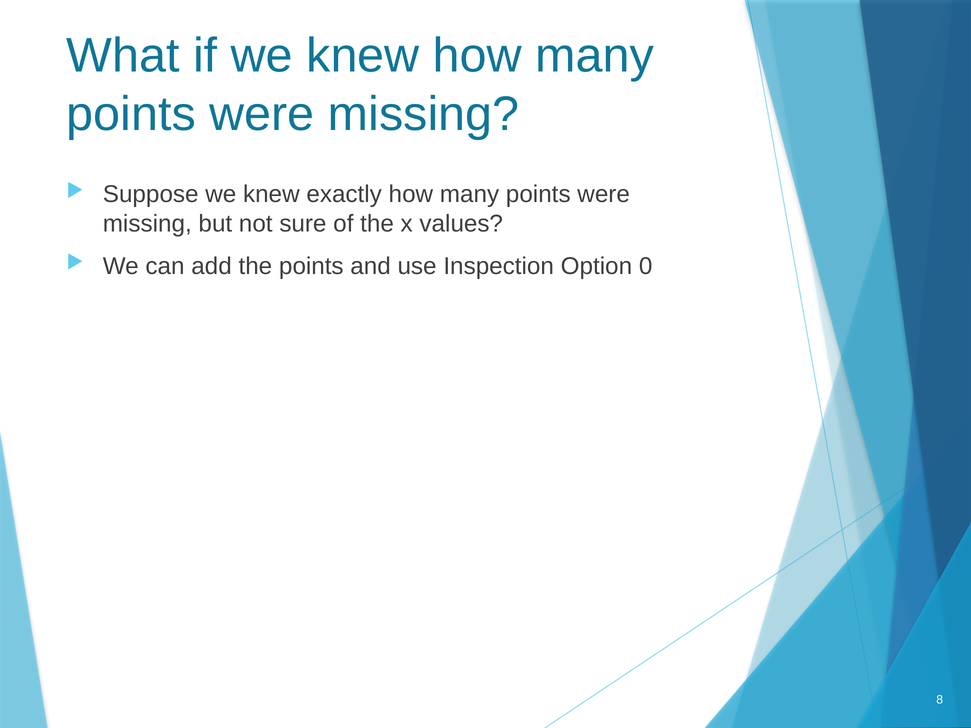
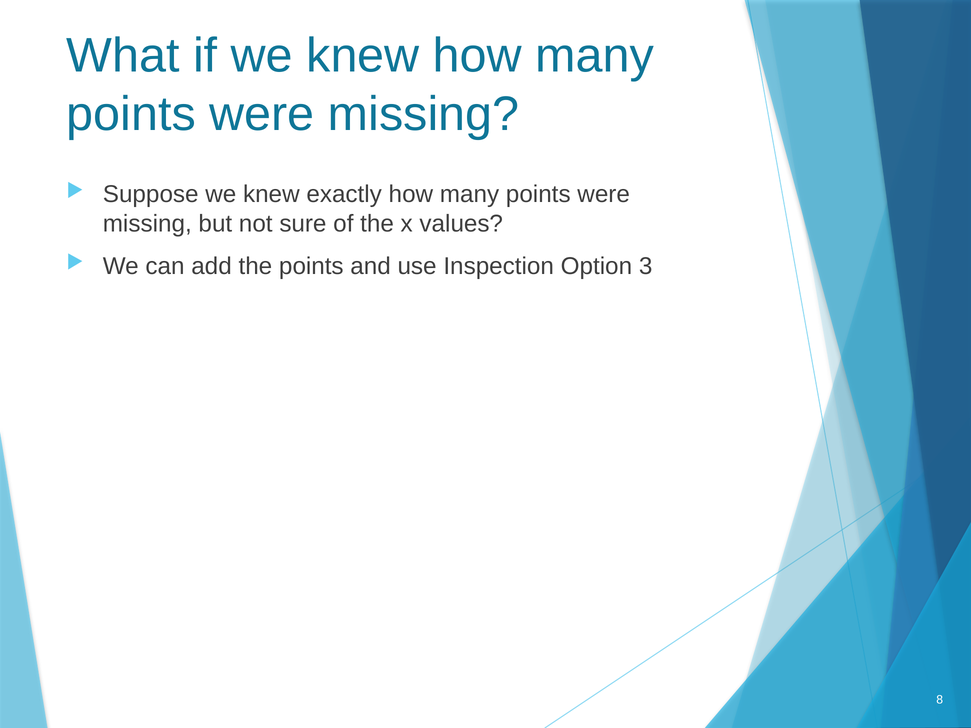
0: 0 -> 3 (646, 266)
